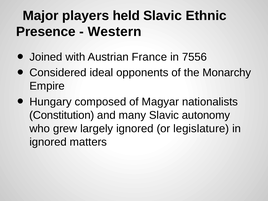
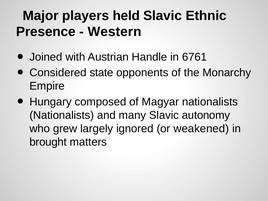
France: France -> Handle (149, 57)
7556: 7556 -> 6761 (194, 57)
ideal: ideal -> state (101, 73)
Constitution: Constitution -> Nationalists (62, 115)
legislature: legislature -> weakened (201, 129)
ignored: ignored -> brought (48, 142)
